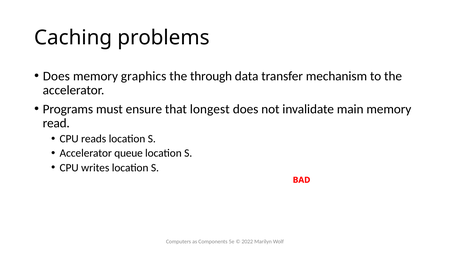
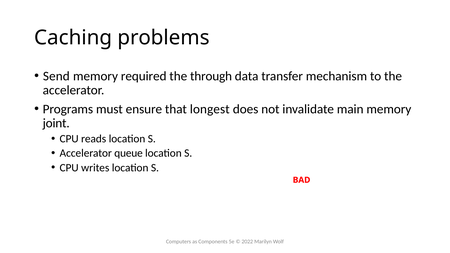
Does: Does -> Send (56, 76)
graphics: graphics -> required (144, 76)
read: read -> joint (56, 123)
